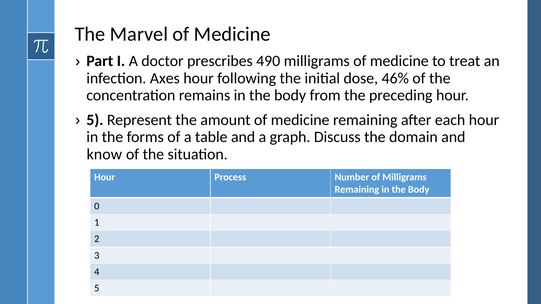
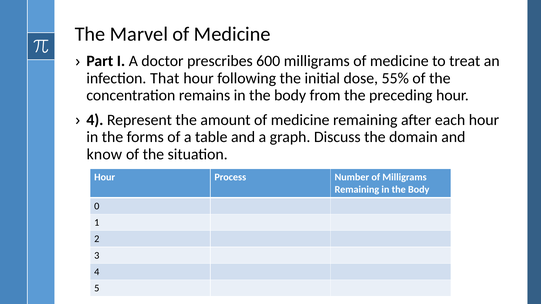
490: 490 -> 600 (268, 61)
Axes: Axes -> That (165, 78)
46%: 46% -> 55% (395, 78)
5: 5 -> 4 (95, 120)
